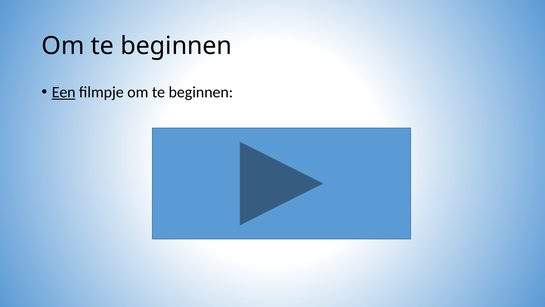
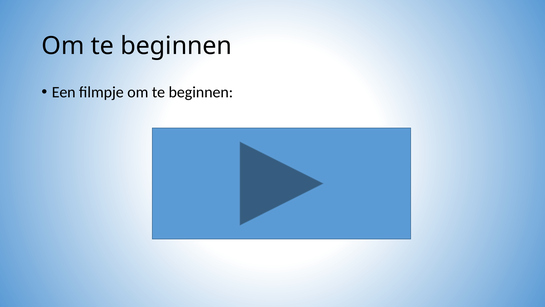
Een underline: present -> none (64, 92)
